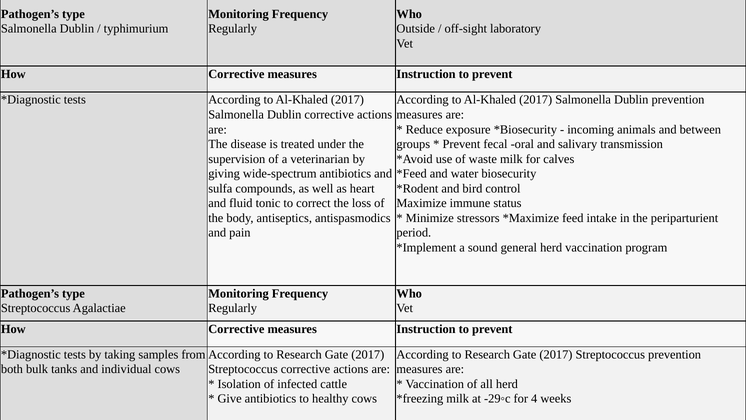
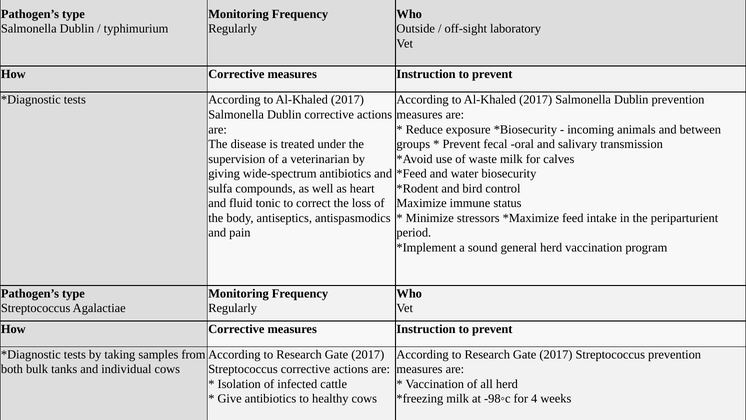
-29◦c: -29◦c -> -98◦c (497, 399)
